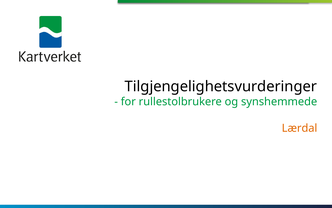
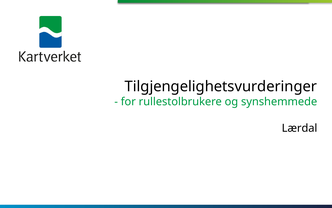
Lærdal colour: orange -> black (300, 128)
